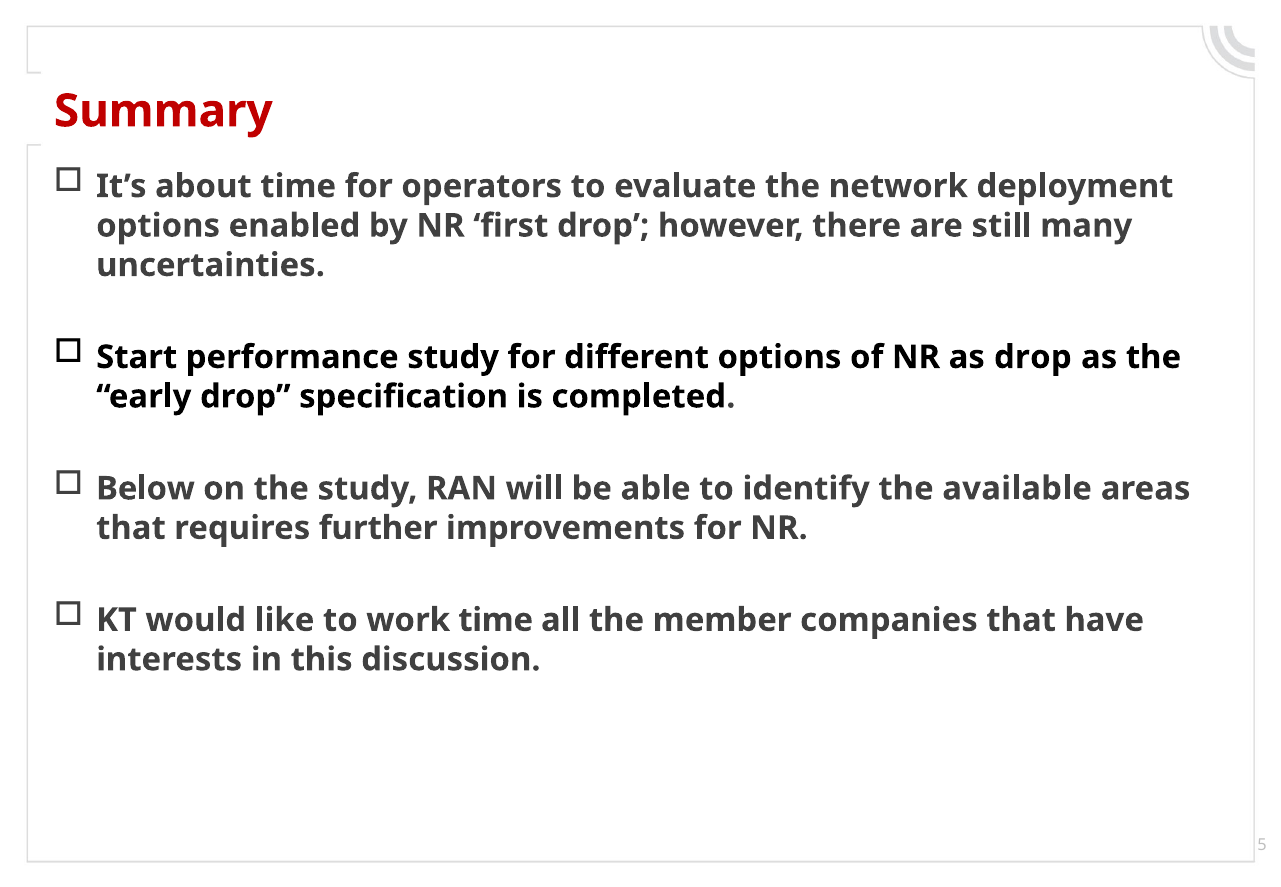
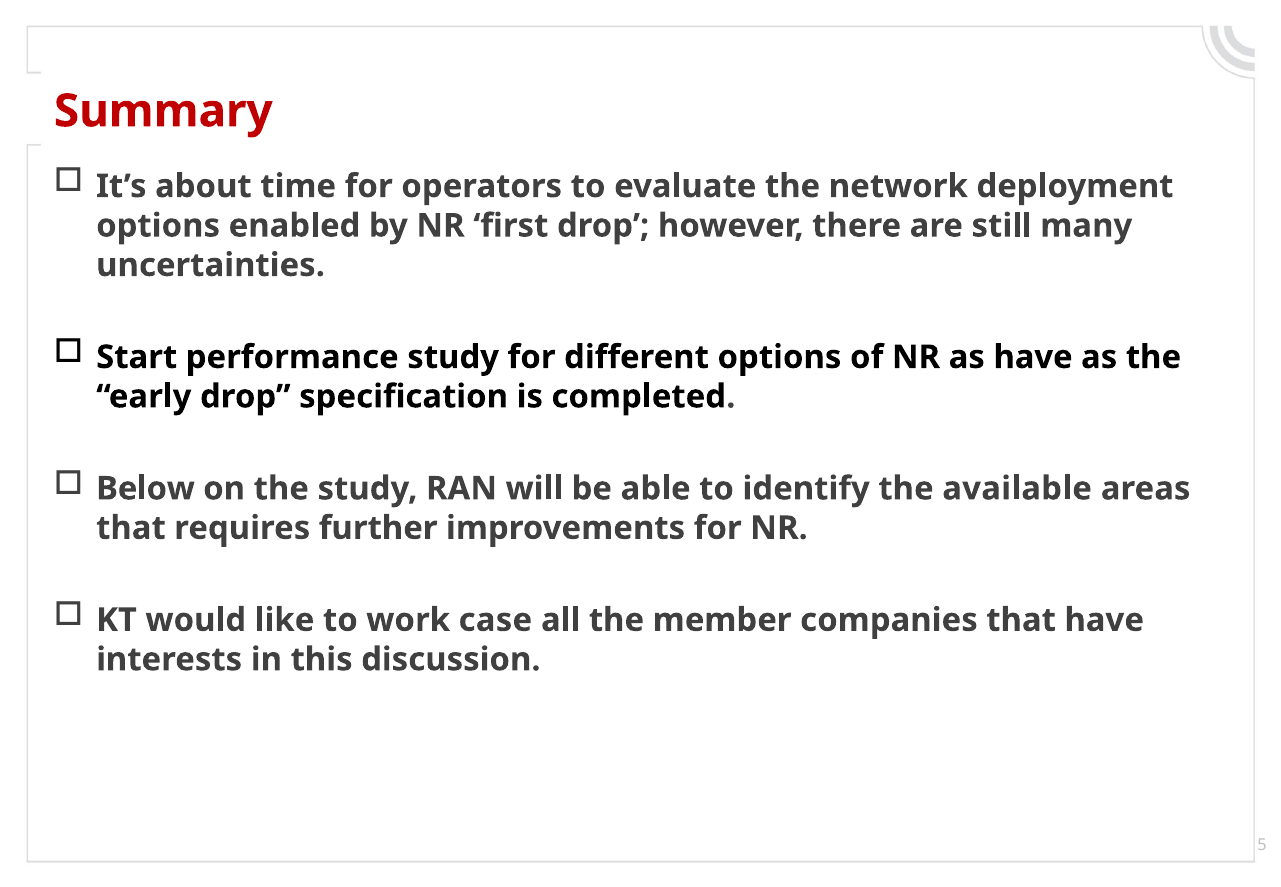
as drop: drop -> have (1033, 357)
work time: time -> case (495, 620)
